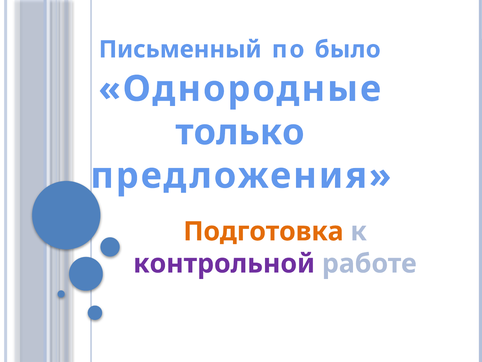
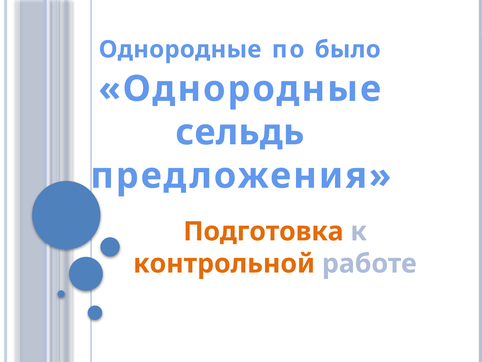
Письменный: Письменный -> Однородные (180, 49)
только: только -> сельдь (240, 132)
контрольной colour: purple -> orange (224, 263)
